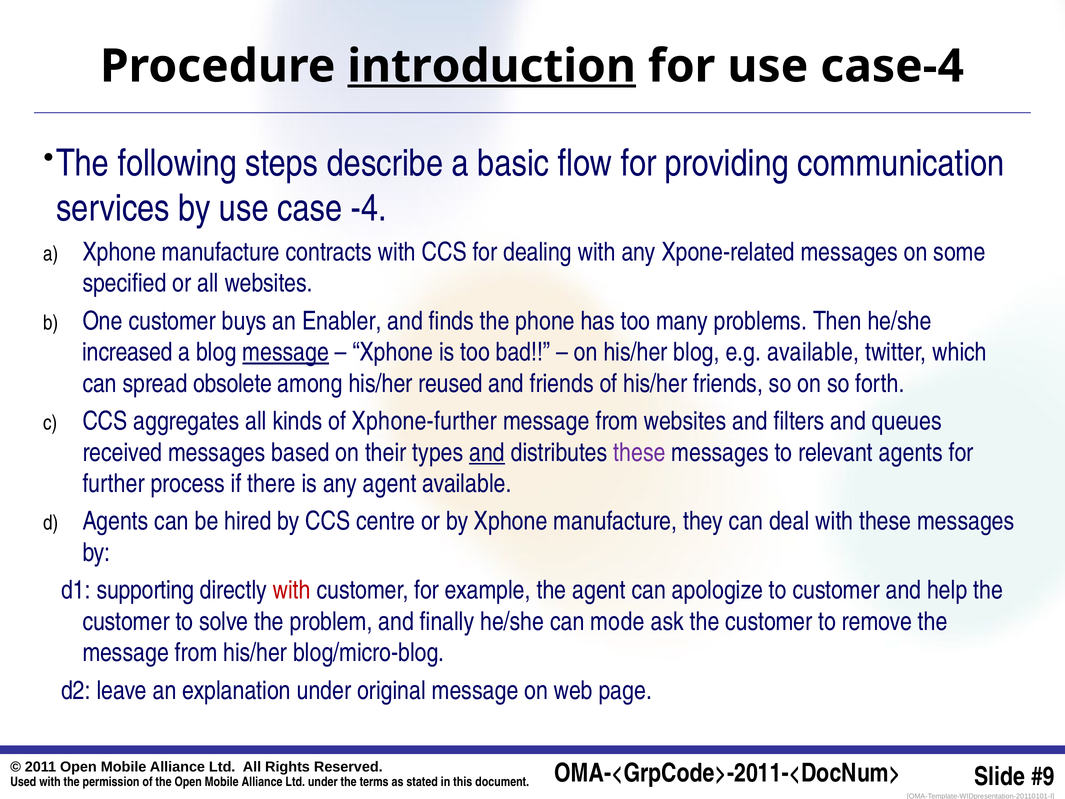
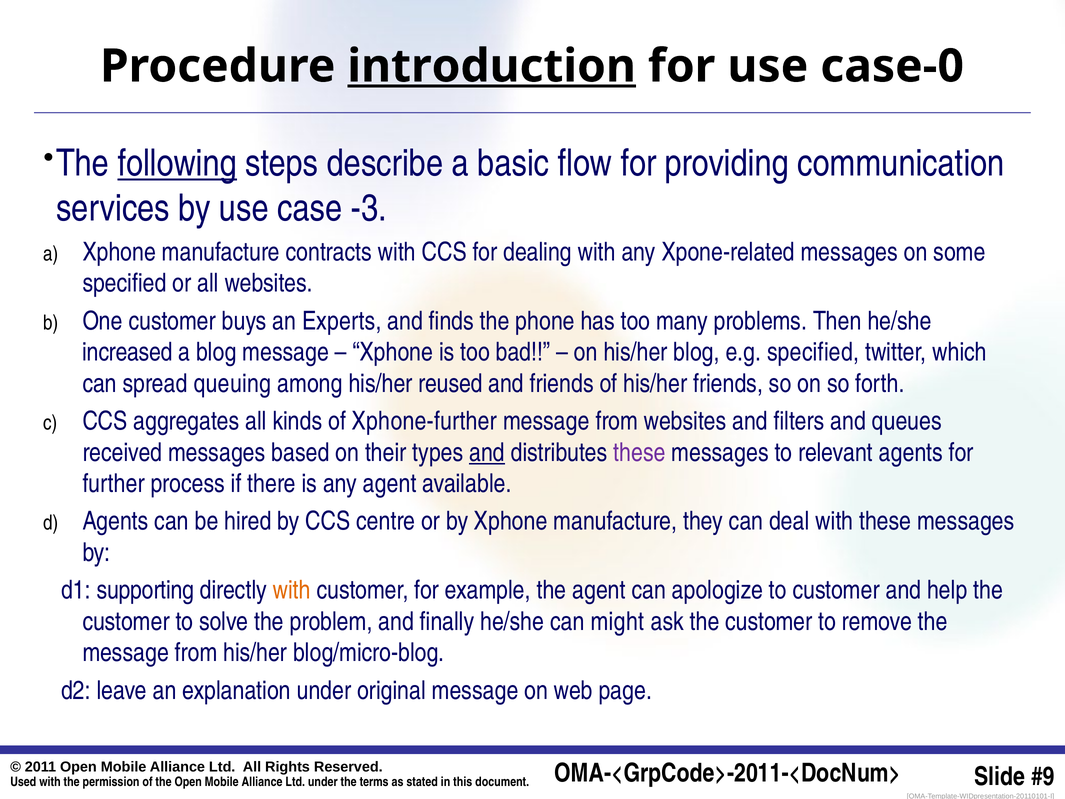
case-4: case-4 -> case-0 (892, 66)
following underline: none -> present (177, 163)
-4: -4 -> -3 (369, 208)
Enabler: Enabler -> Experts (342, 321)
message underline: present -> none (286, 352)
e.g available: available -> specified (813, 352)
obsolete: obsolete -> queuing (232, 383)
with colour: red -> orange (292, 590)
mode: mode -> might (618, 621)
